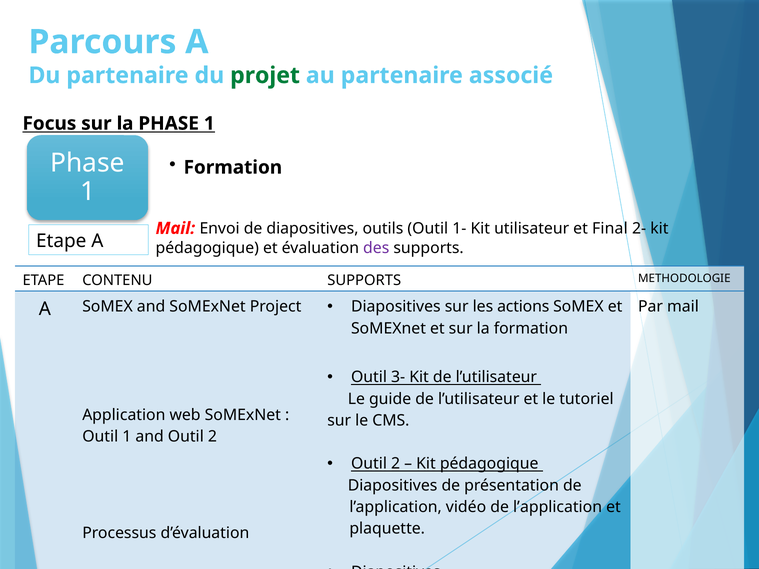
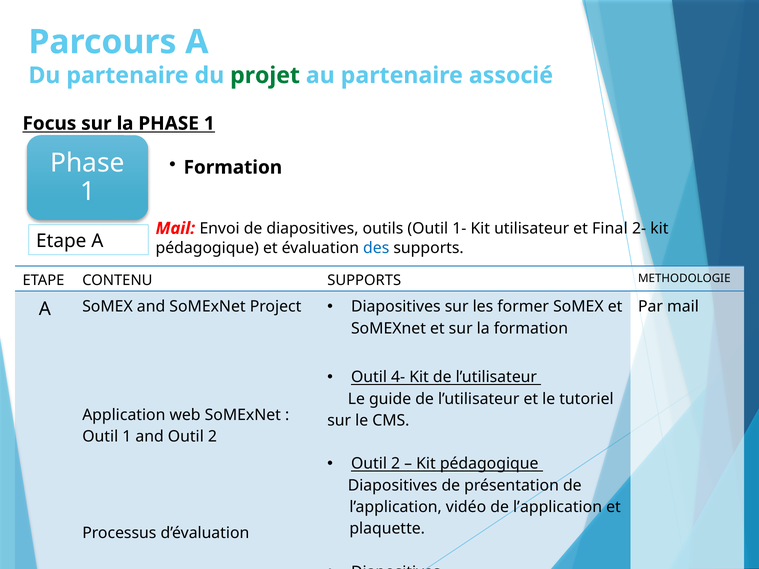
des colour: purple -> blue (376, 248)
actions: actions -> former (523, 307)
3-: 3- -> 4- (398, 377)
